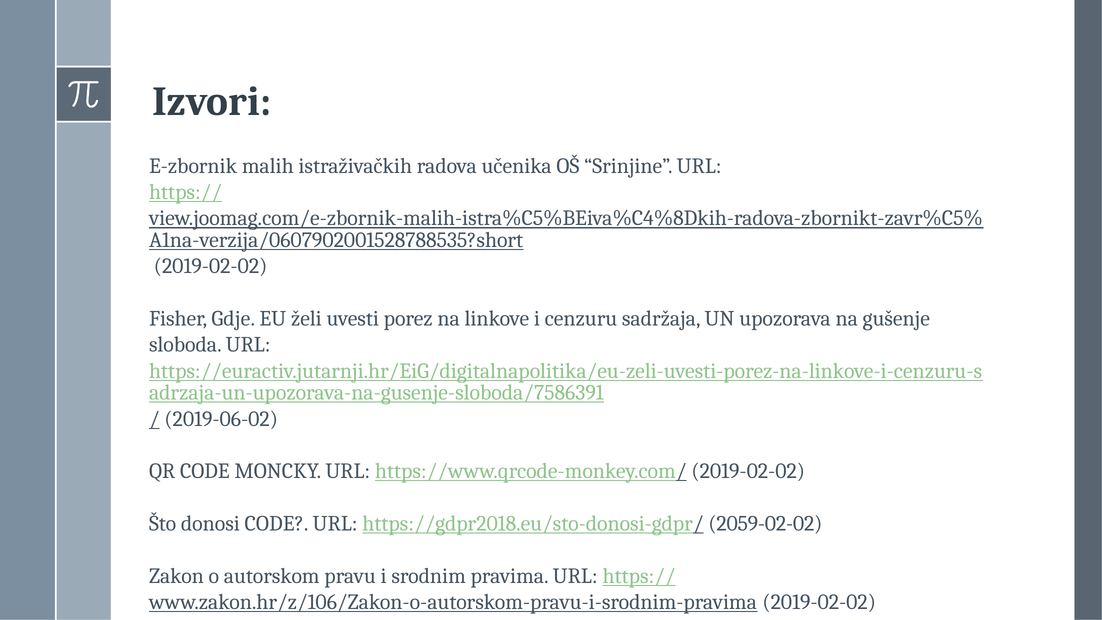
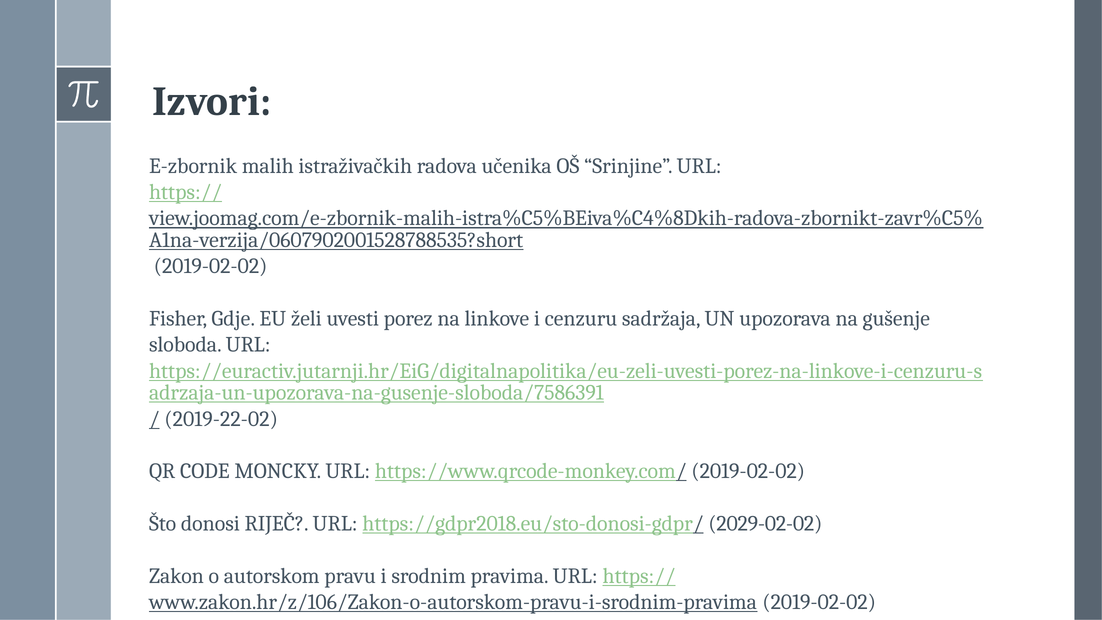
2019-06-02: 2019-06-02 -> 2019-22-02 (221, 419)
donosi CODE: CODE -> RIJEČ (277, 524)
2059-02-02: 2059-02-02 -> 2029-02-02 (765, 524)
